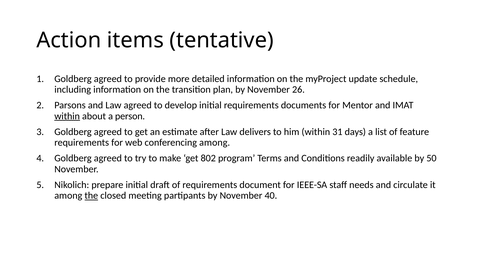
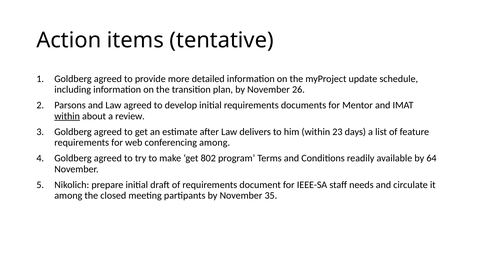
person: person -> review (130, 116)
31: 31 -> 23 (337, 132)
50: 50 -> 64 (431, 158)
the underline: present -> none (91, 196)
40: 40 -> 35 (271, 196)
